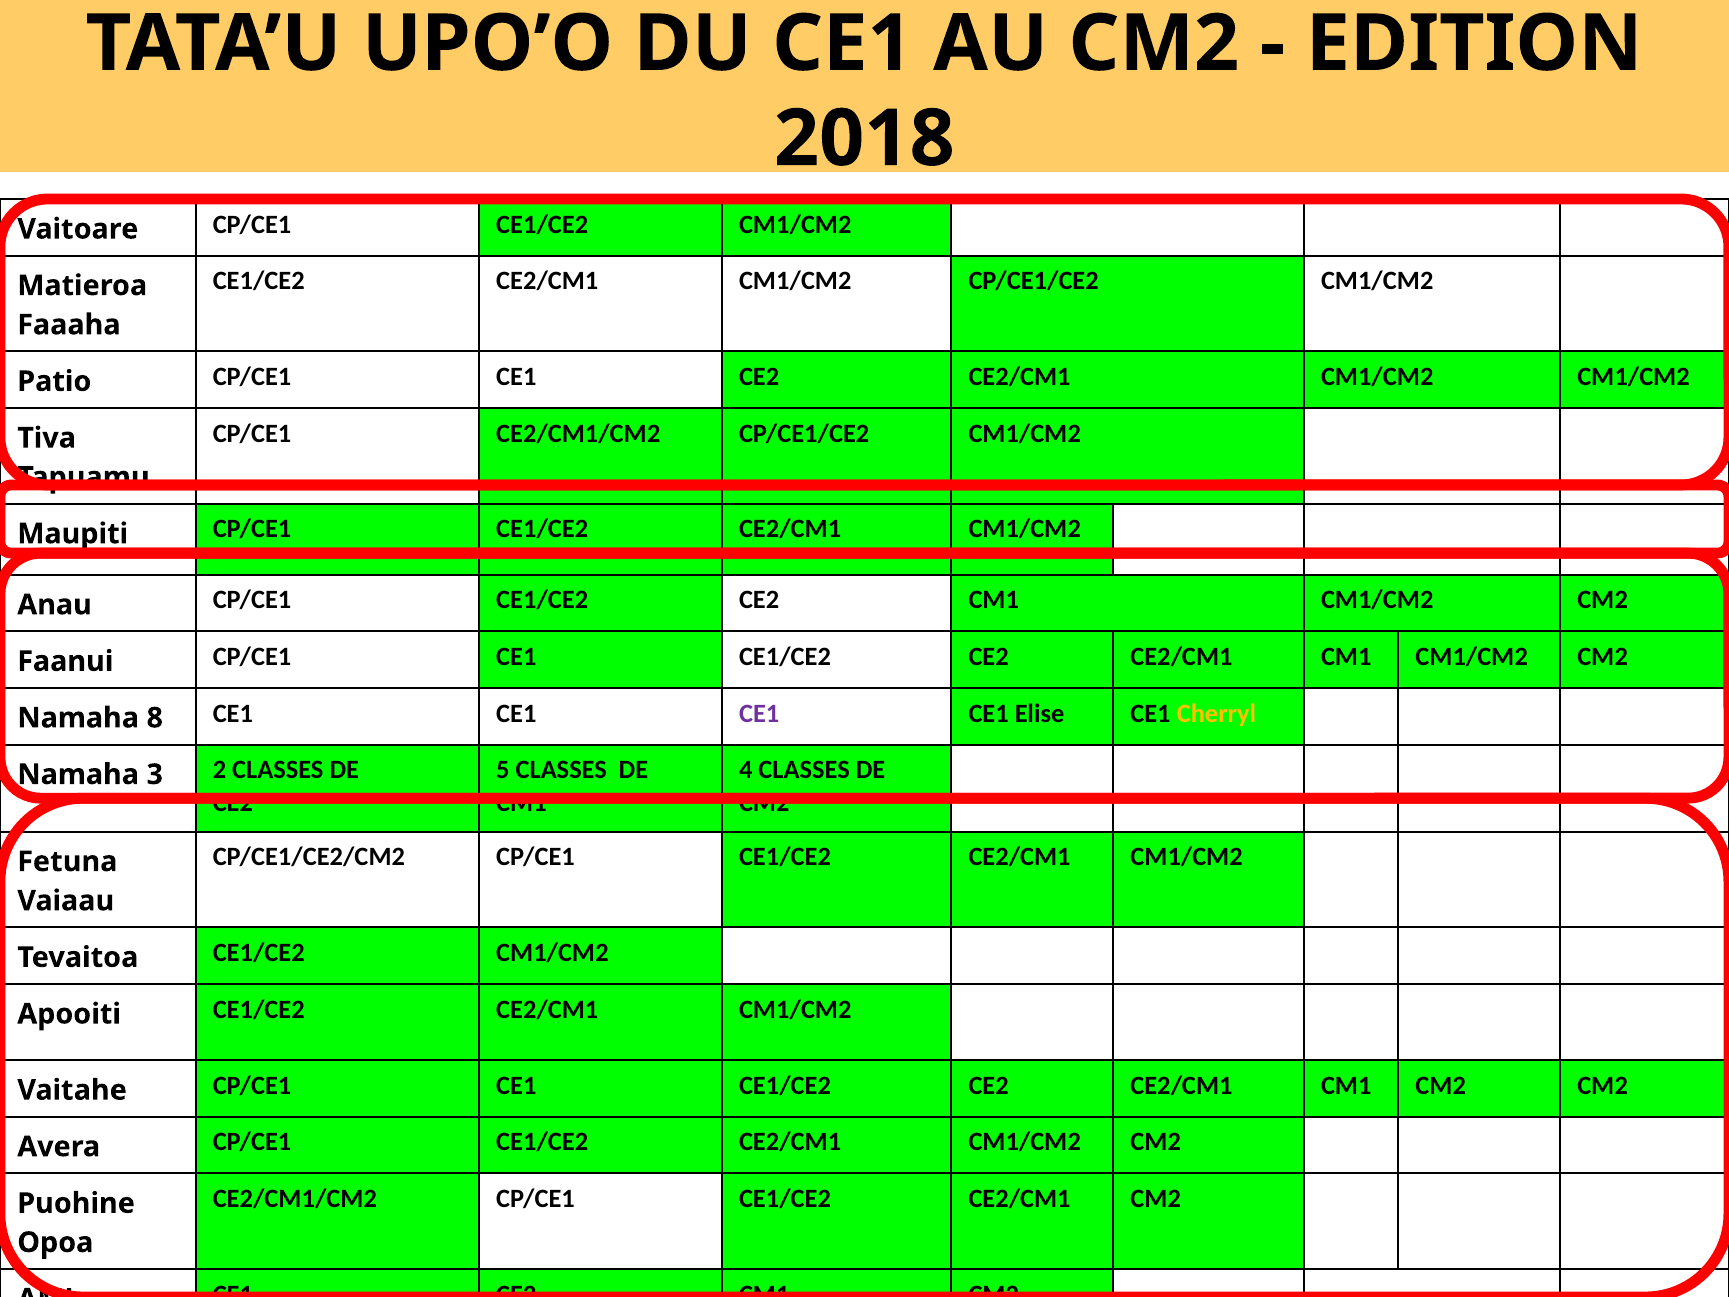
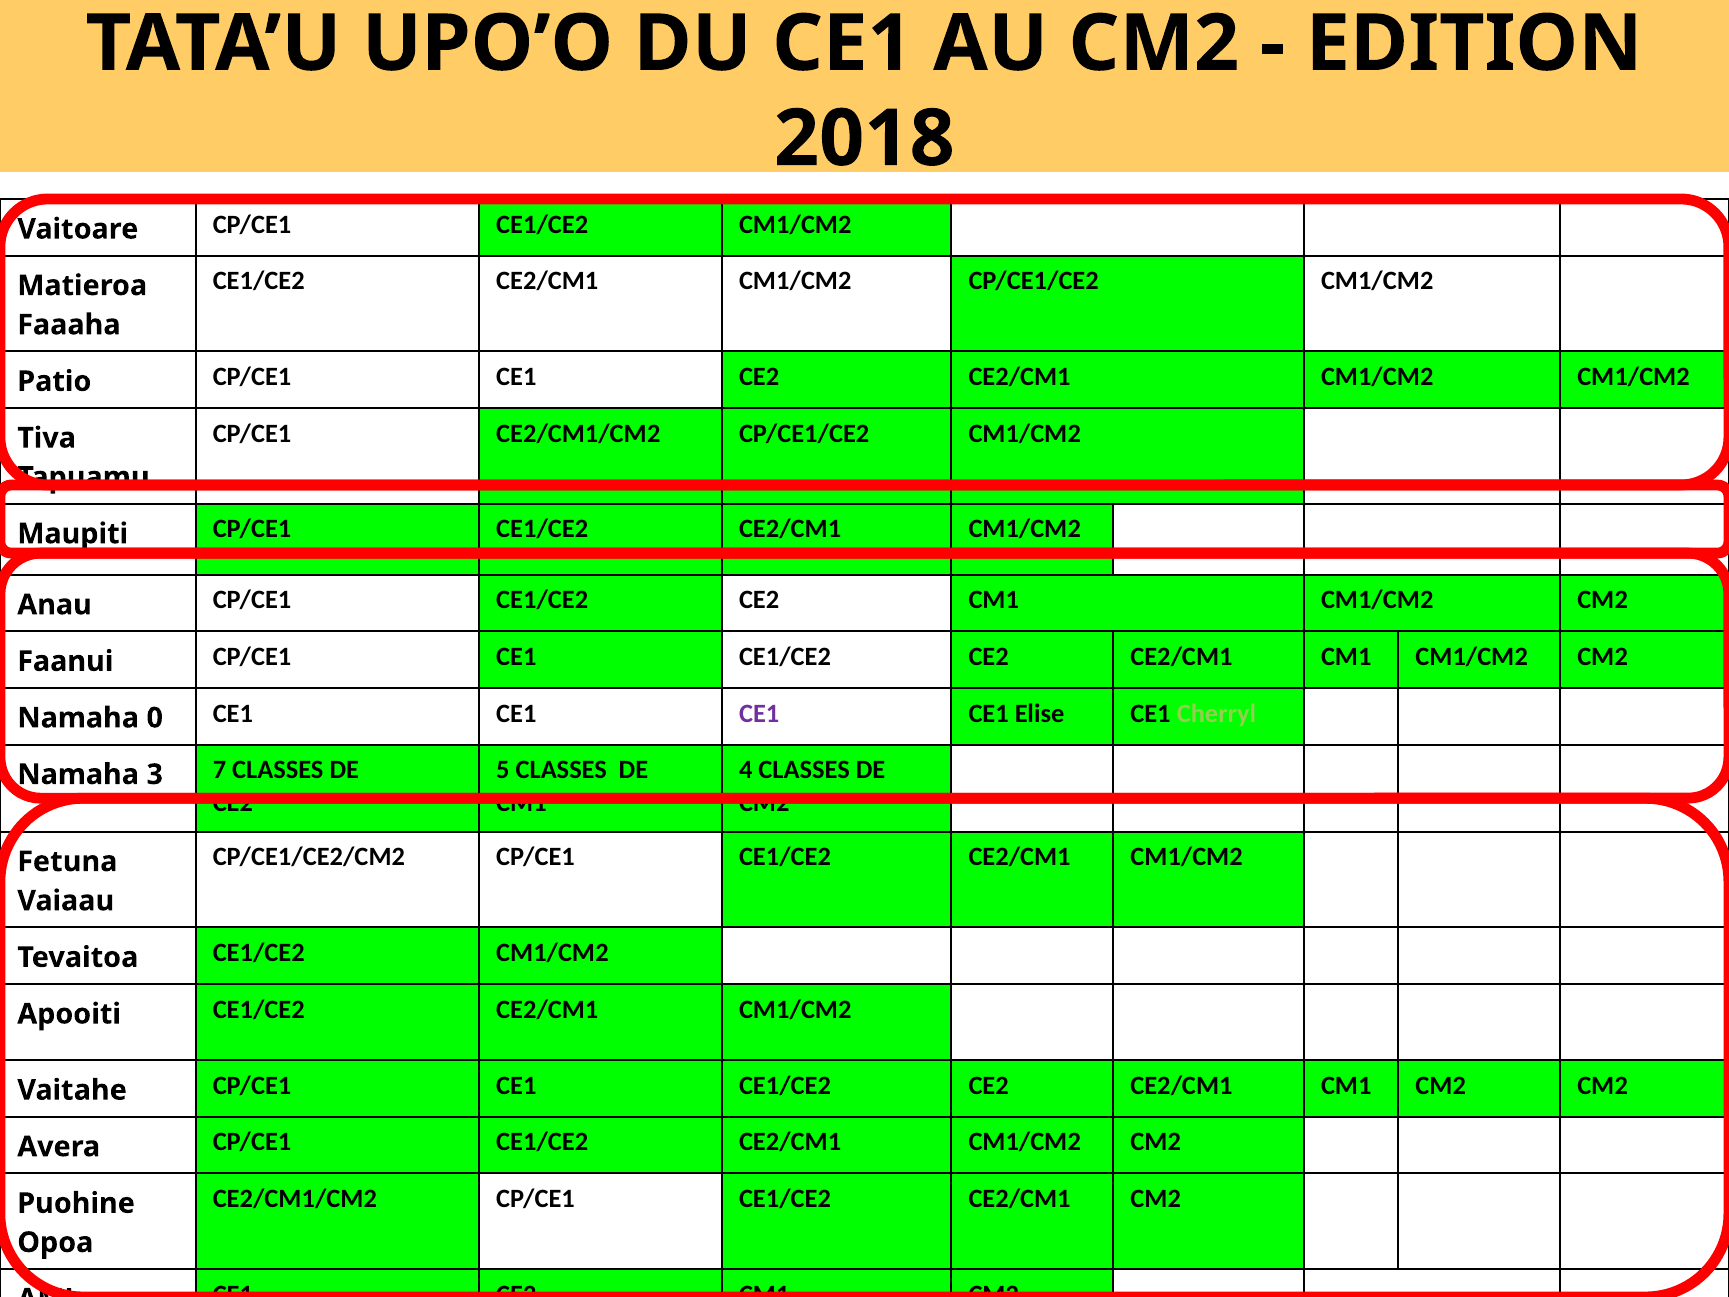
8: 8 -> 0 (155, 718)
Cherryl colour: yellow -> light green (1216, 713)
2: 2 -> 7 (220, 770)
